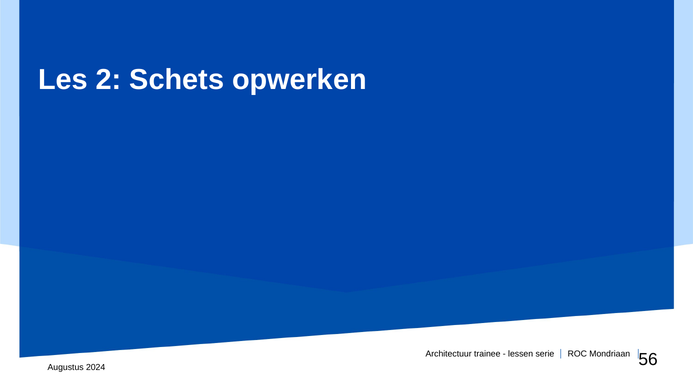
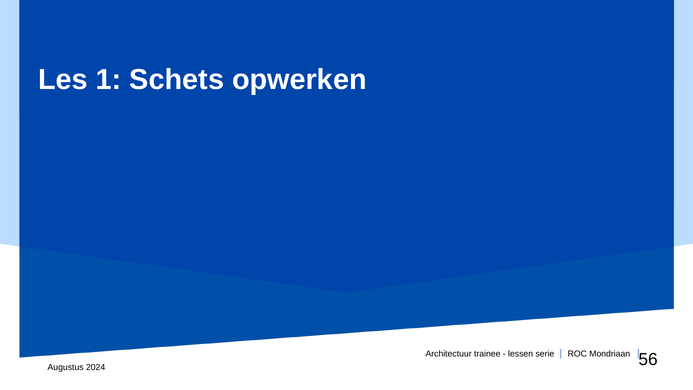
2: 2 -> 1 (109, 80)
